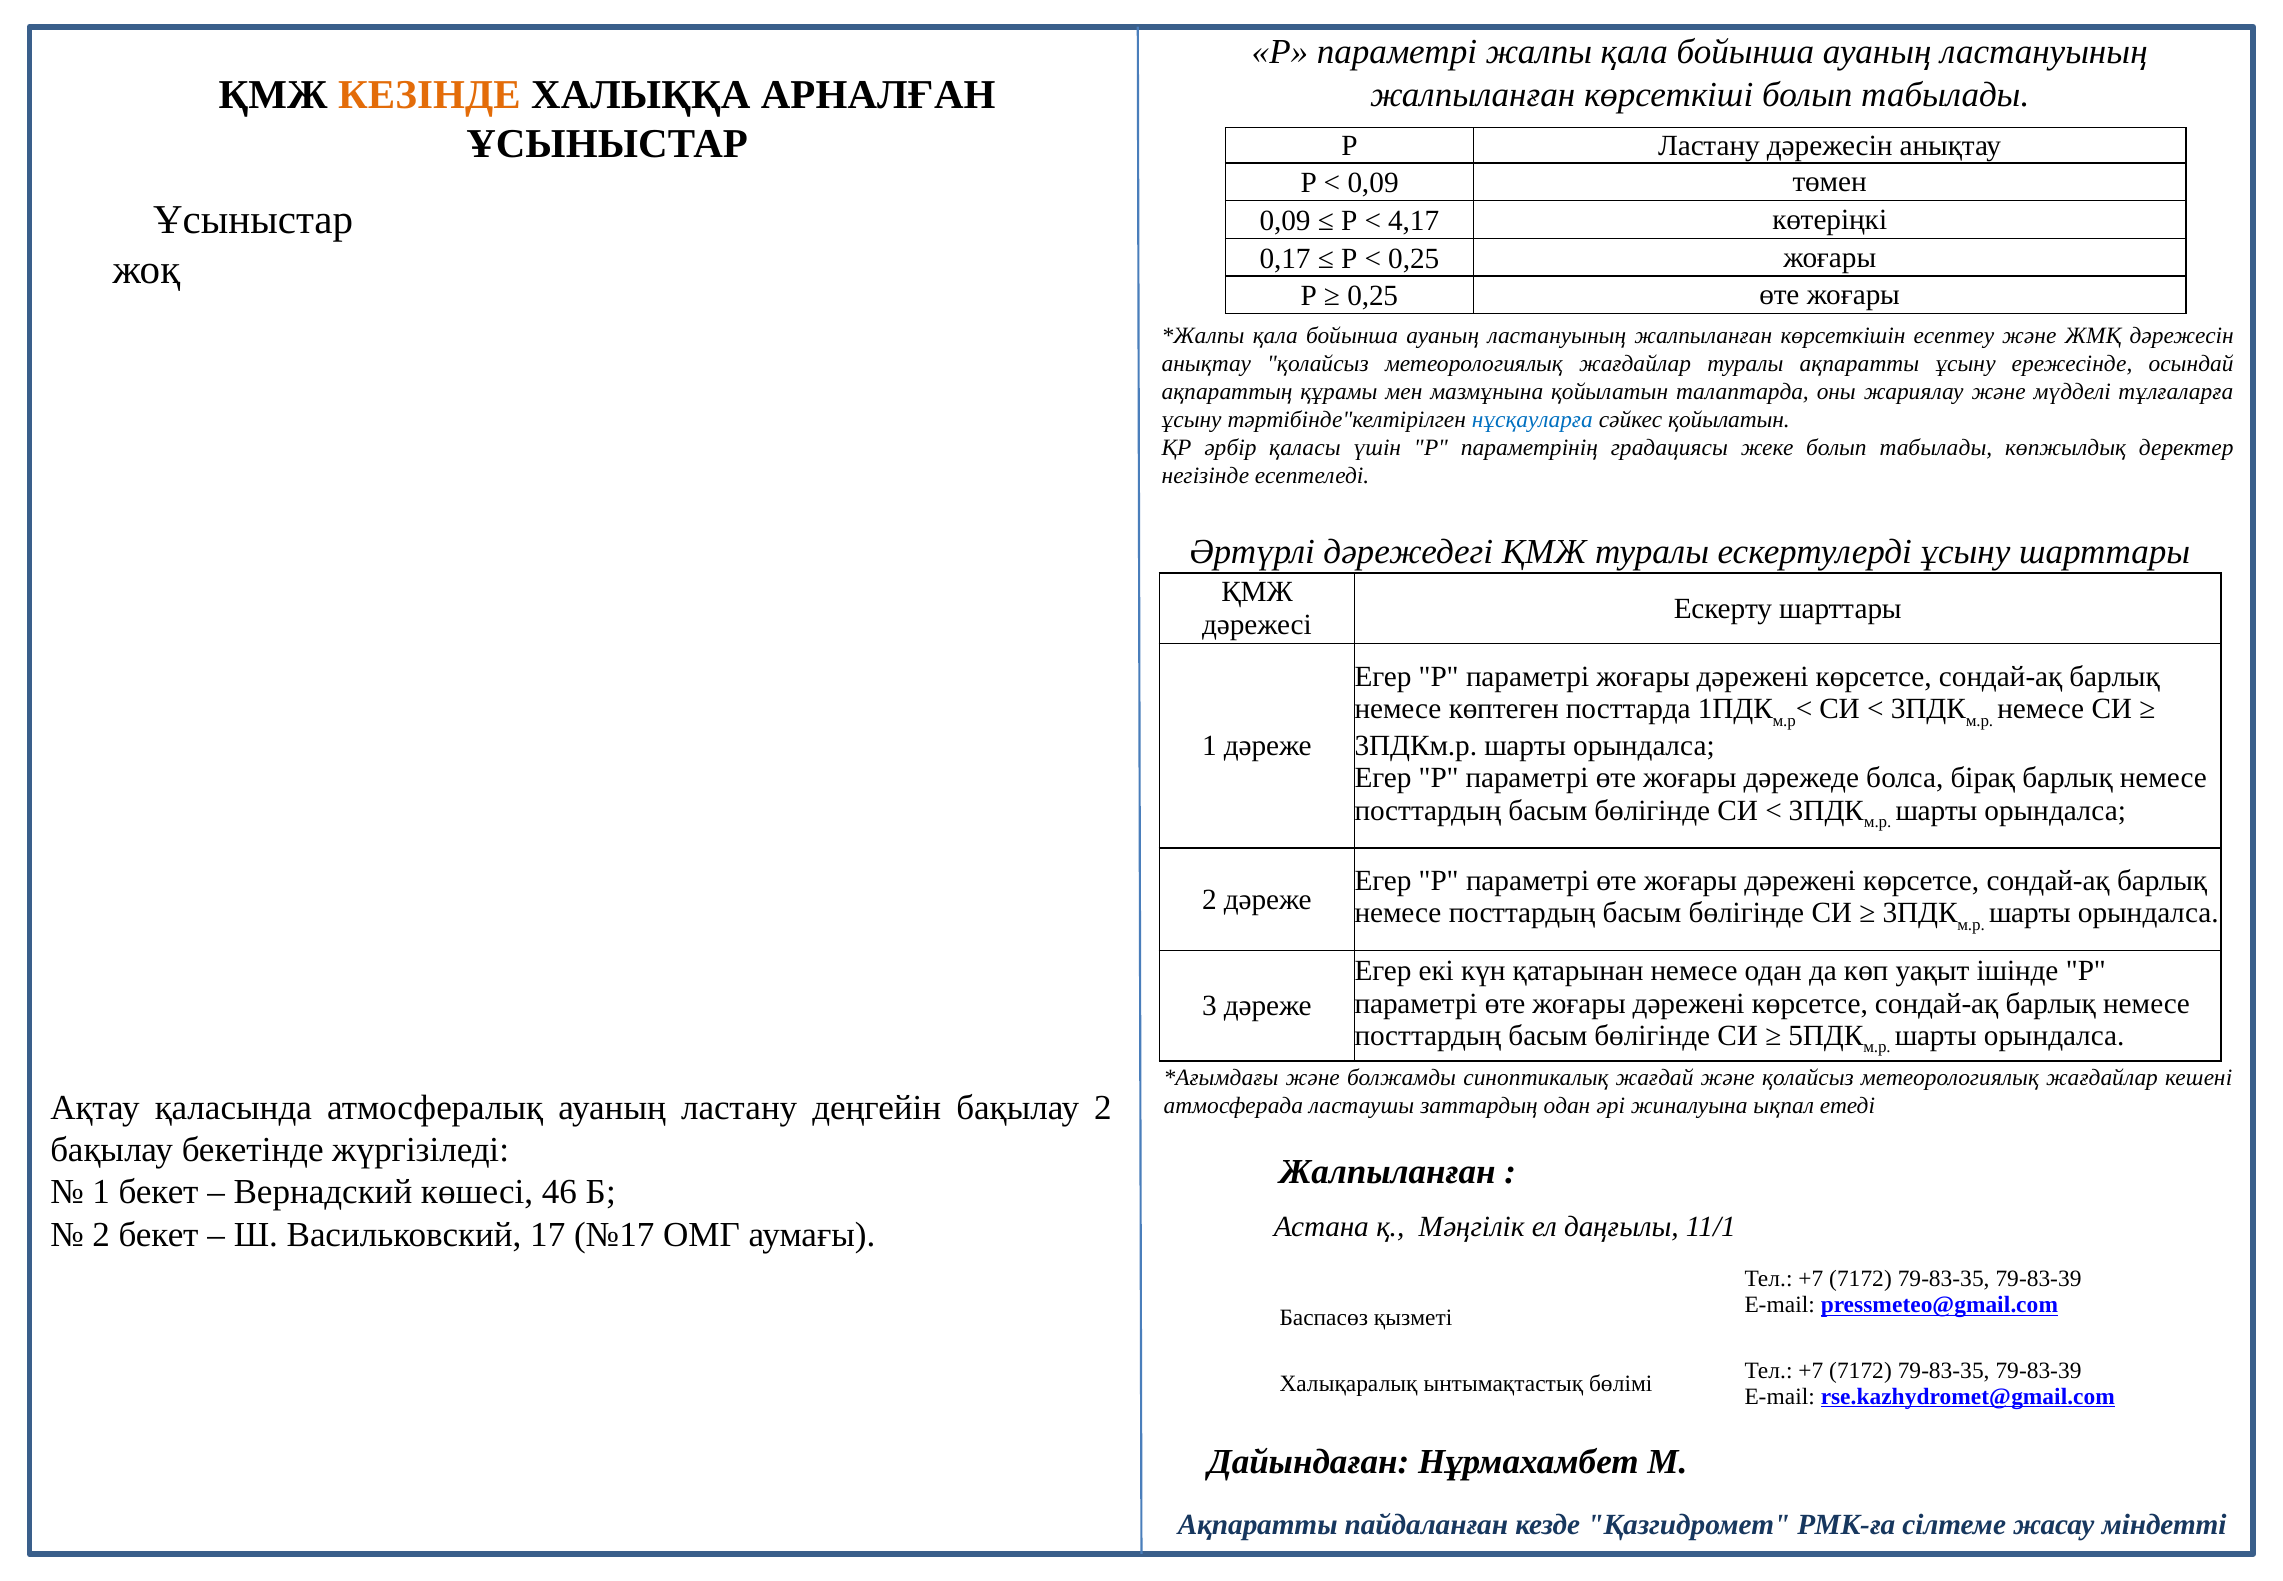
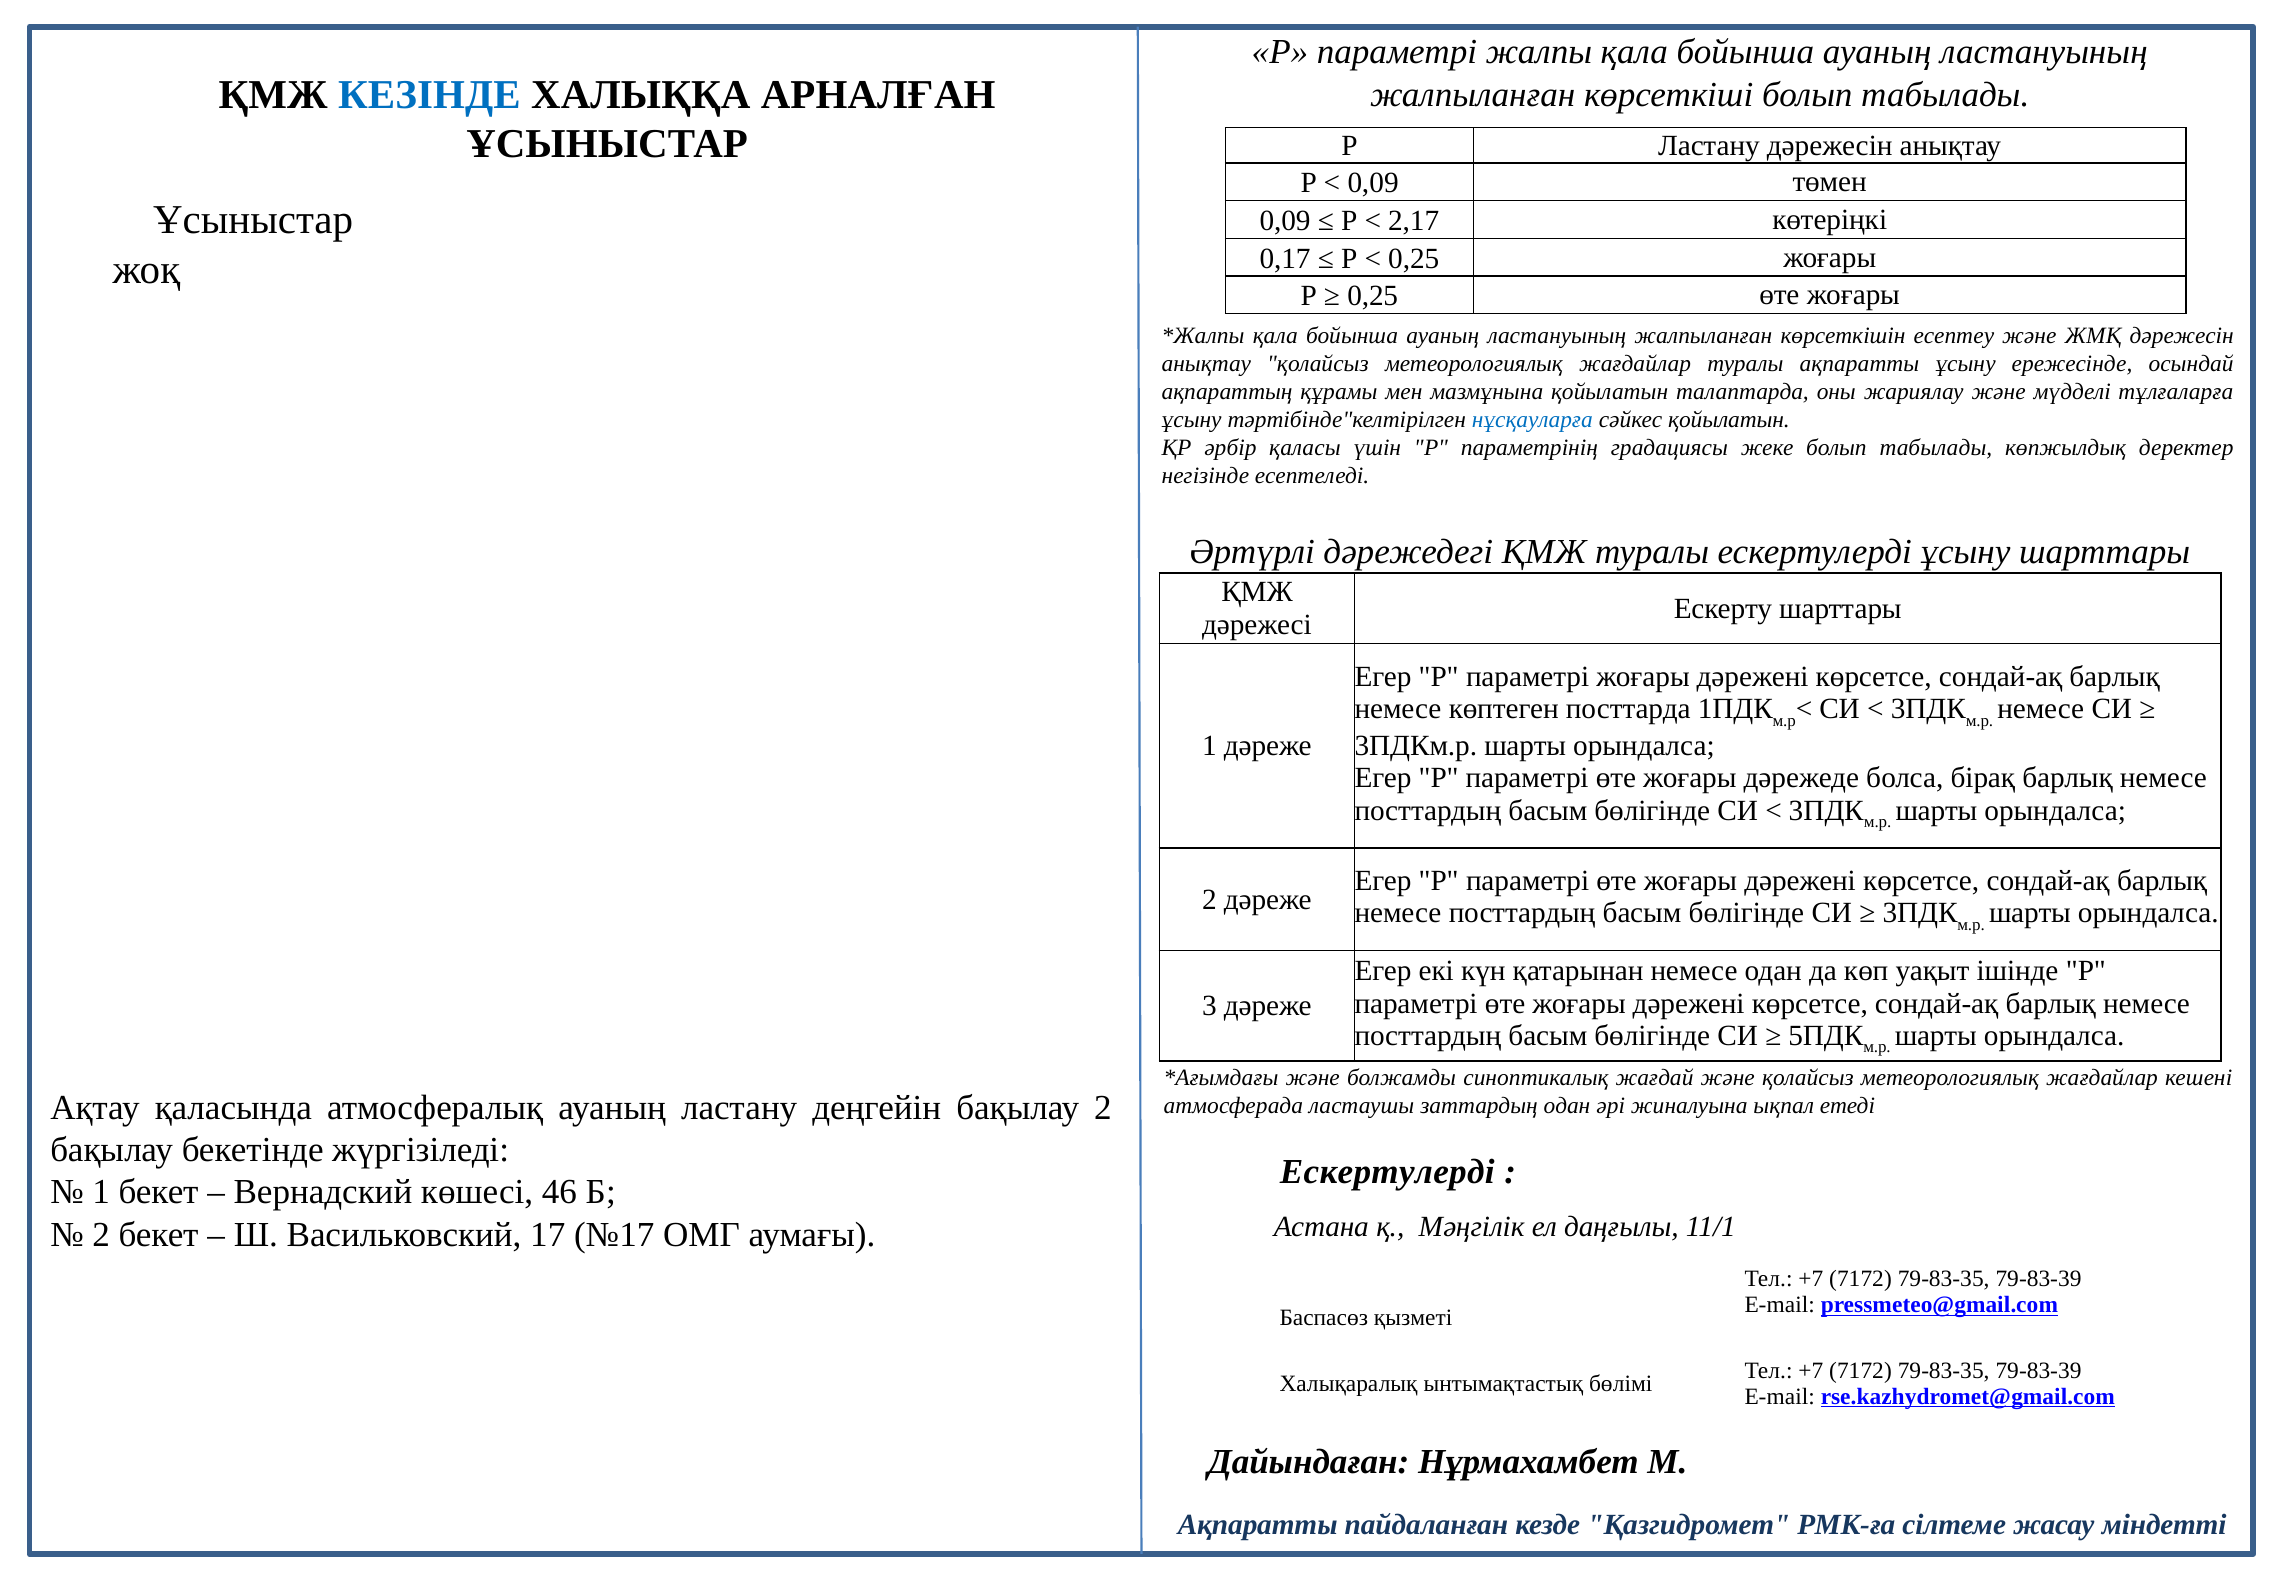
КЕЗІНДЕ colour: orange -> blue (429, 94)
4,17: 4,17 -> 2,17 (1414, 221)
Жалпыланған: Жалпыланған -> Ескертулерді (1387, 1171)
